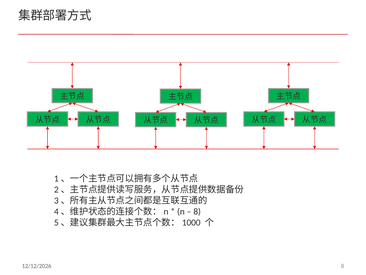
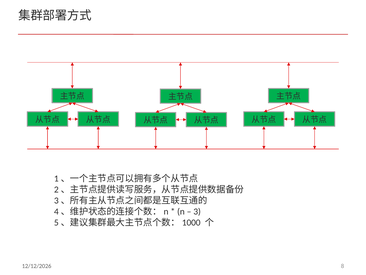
8: 8 -> 3 (197, 211)
